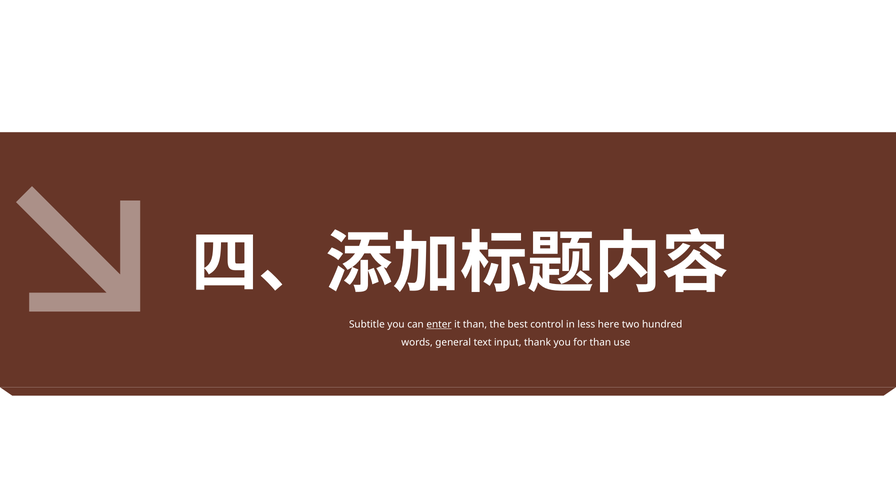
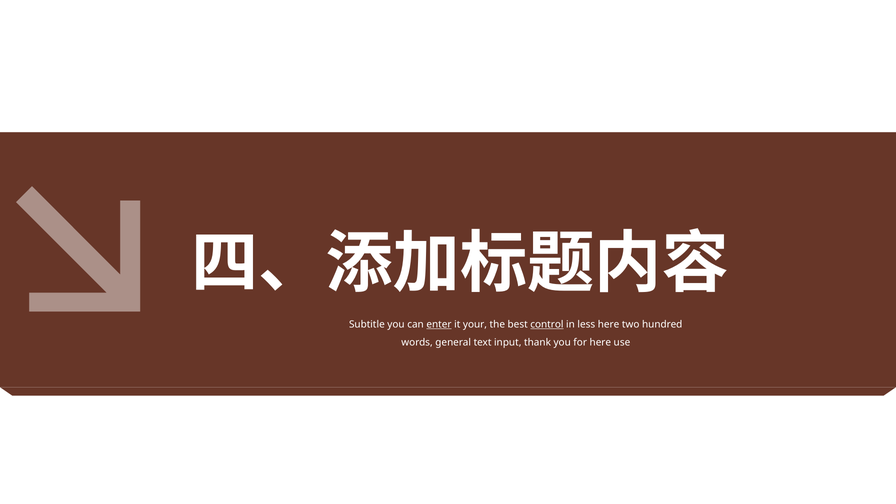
it than: than -> your (475, 324)
control underline: none -> present (547, 324)
for than: than -> here (600, 342)
